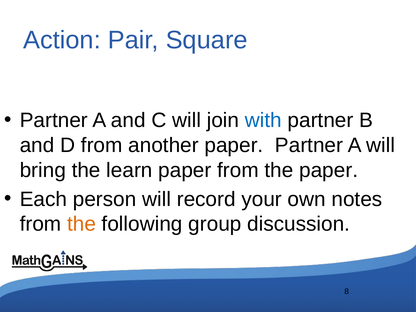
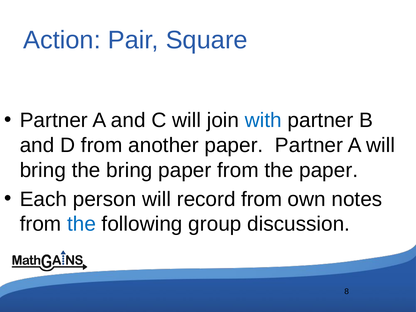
the learn: learn -> bring (129, 170)
record your: your -> from (262, 199)
the colour: orange -> blue (81, 224)
